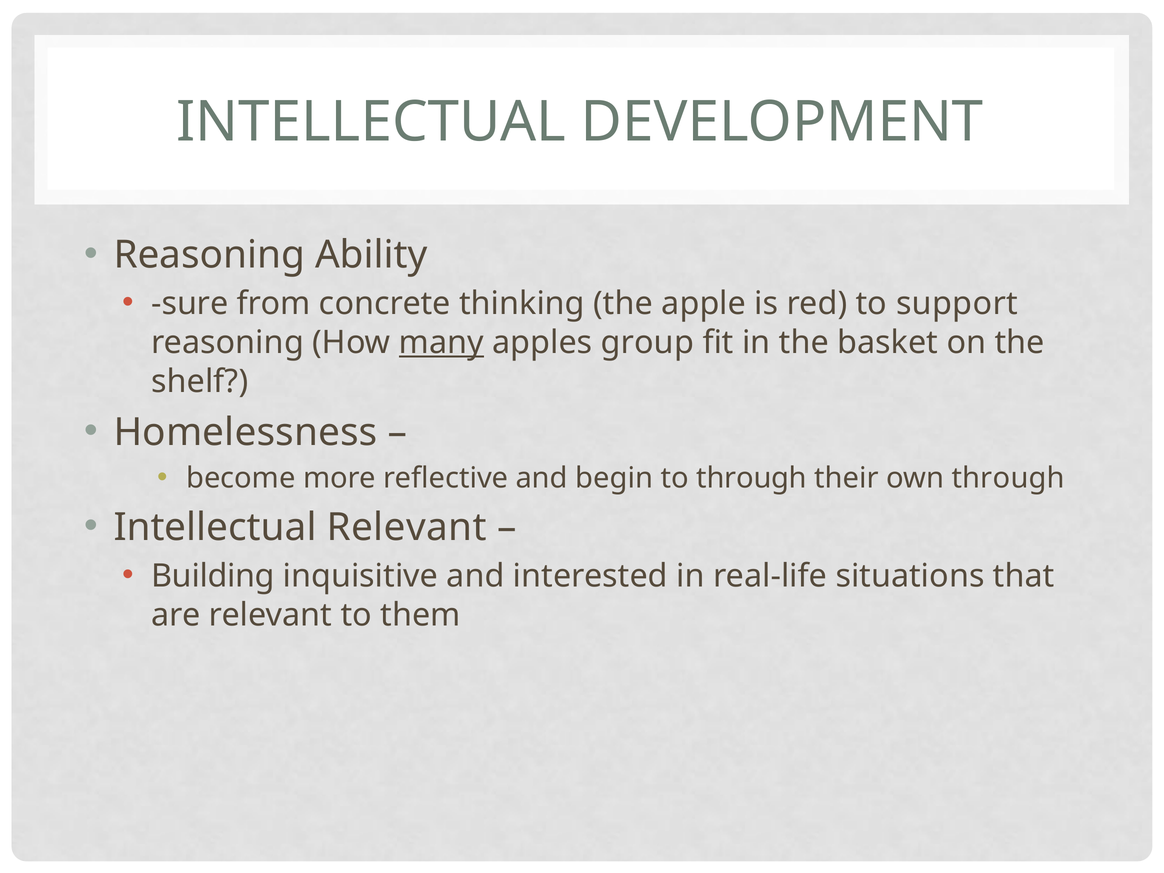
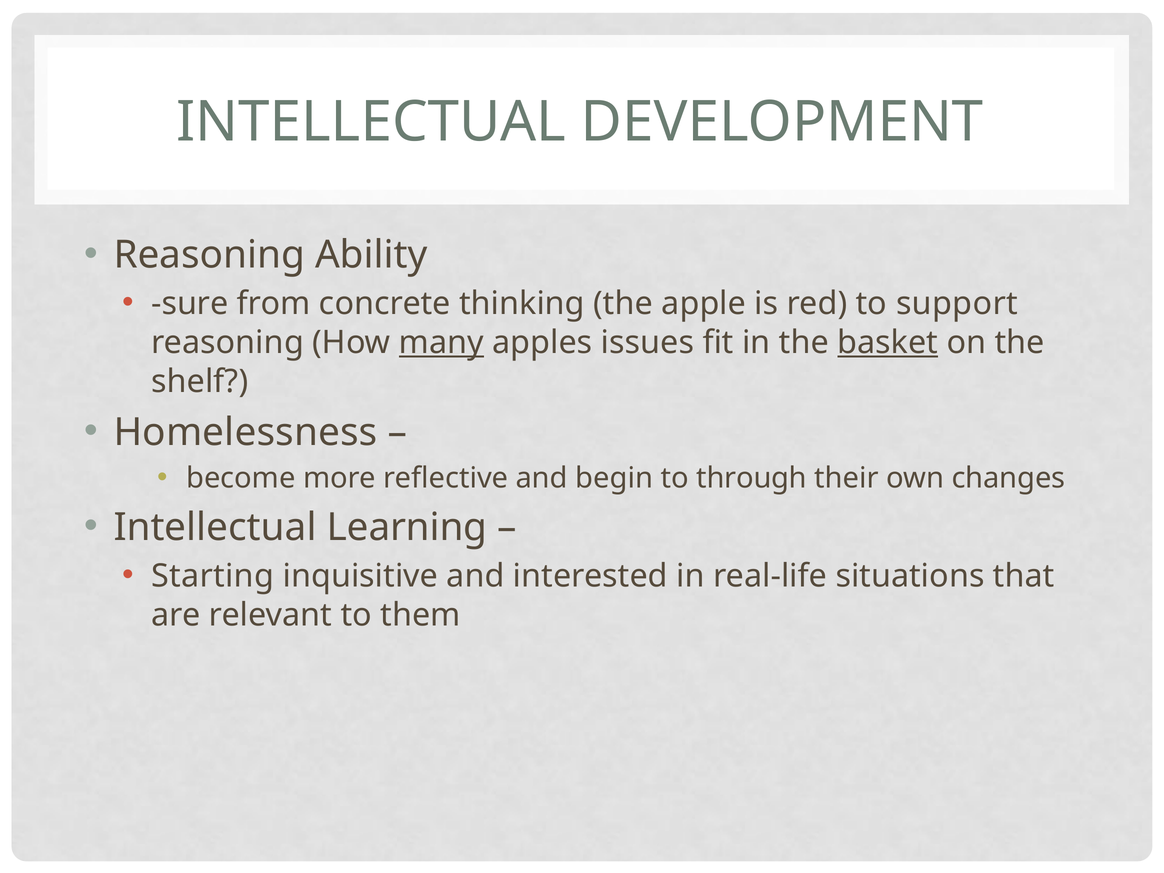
group: group -> issues (647, 343)
basket underline: none -> present (888, 343)
own through: through -> changes (1008, 478)
Intellectual Relevant: Relevant -> Learning (407, 527)
Building: Building -> Starting (213, 576)
